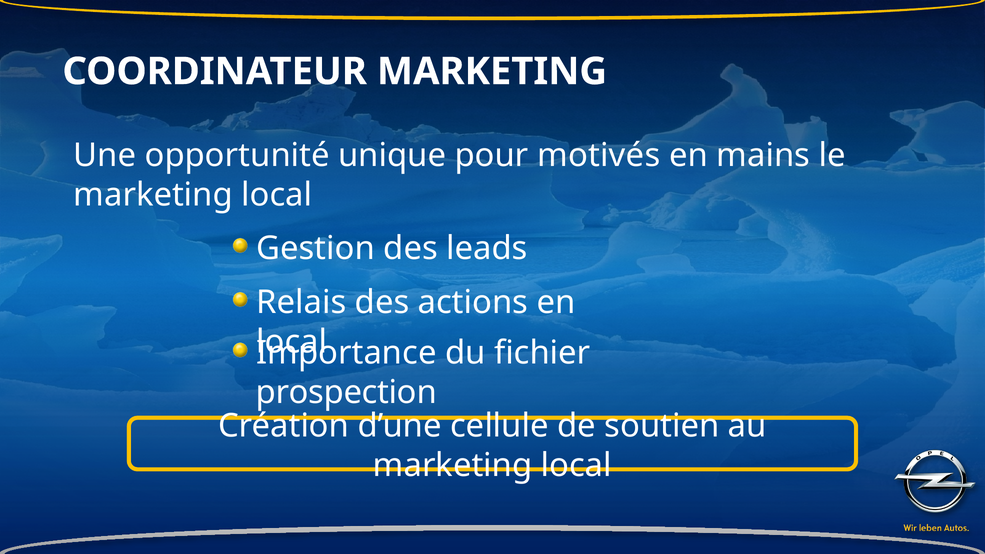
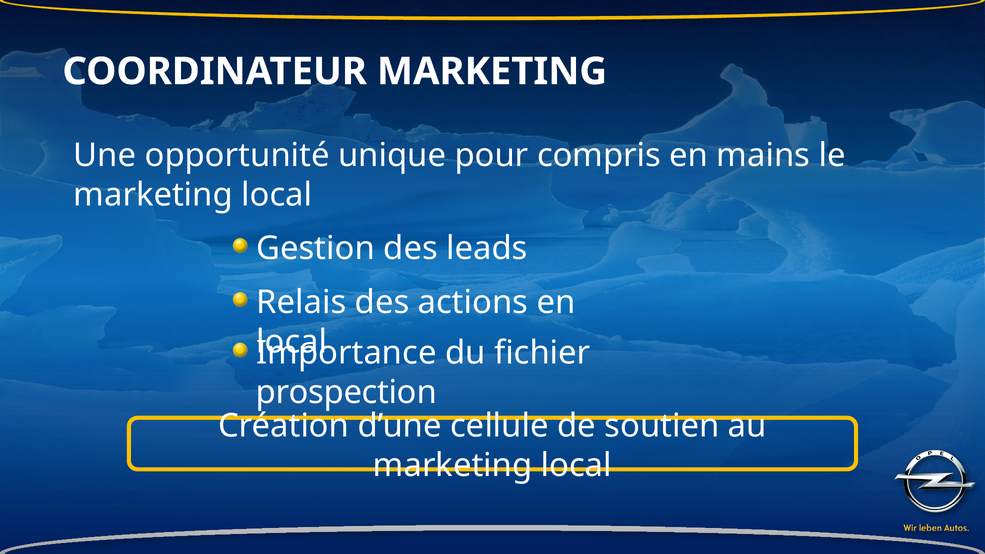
motivés: motivés -> compris (599, 155)
